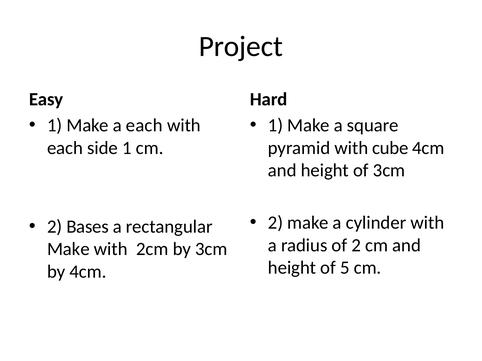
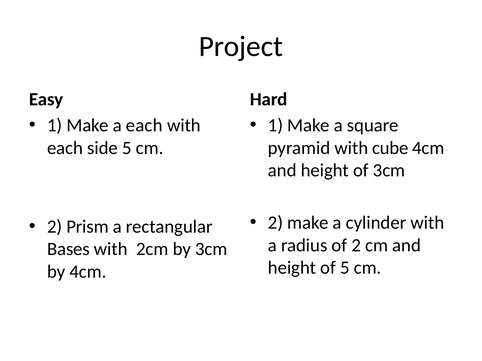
side 1: 1 -> 5 (127, 148)
Bases: Bases -> Prism (87, 227)
Make: Make -> Bases (68, 249)
